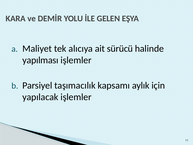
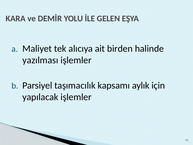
sürücü: sürücü -> birden (120, 48)
yapılması: yapılması -> yazılması (40, 60)
